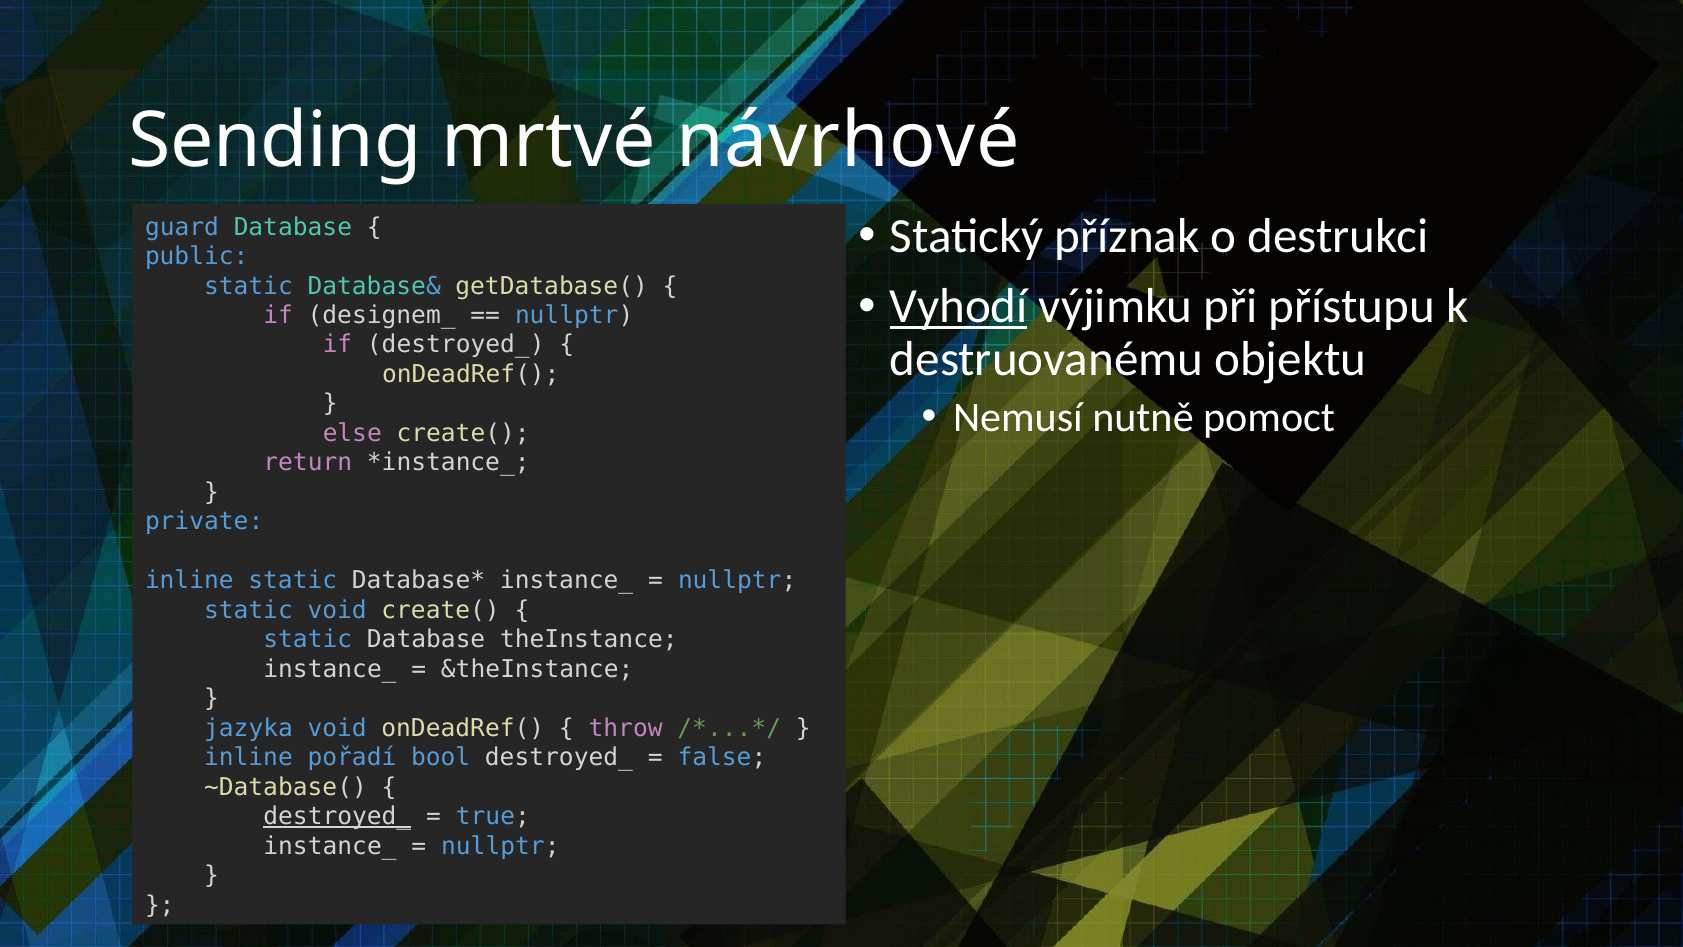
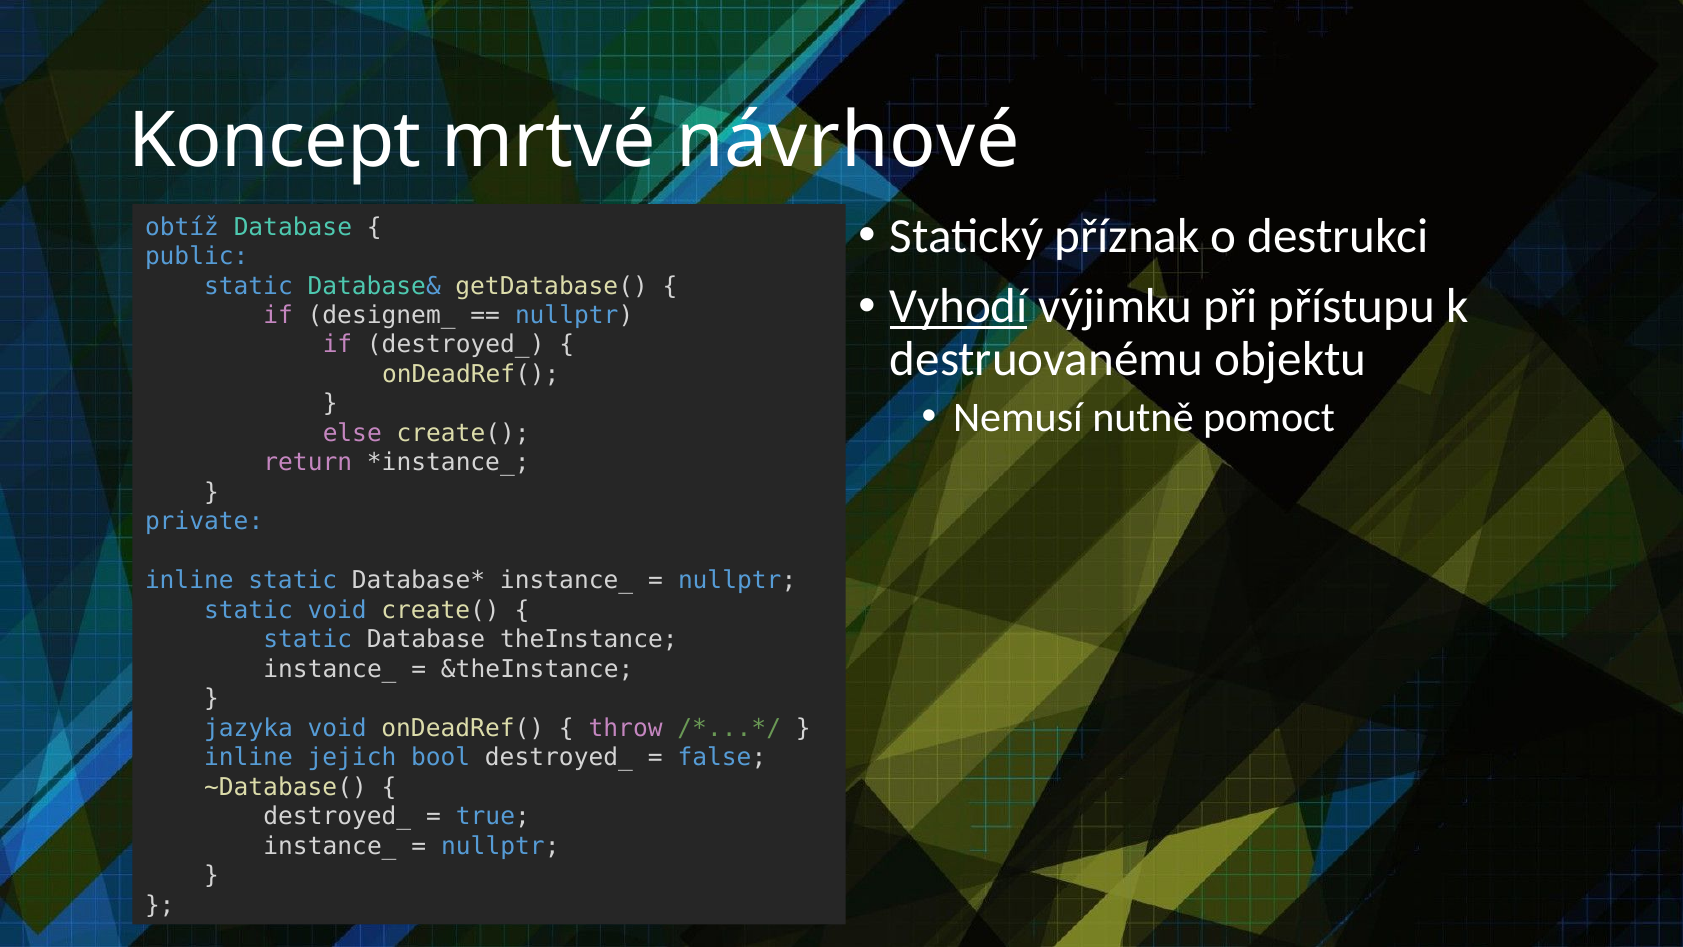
Sending: Sending -> Koncept (275, 141)
guard: guard -> obtíž (182, 227)
pořadí: pořadí -> jejich (352, 757)
destroyed_ underline: present -> none (337, 816)
